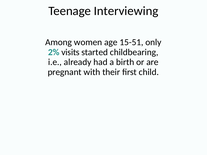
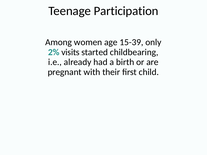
Interviewing: Interviewing -> Participation (126, 11)
15-51: 15-51 -> 15-39 (131, 42)
